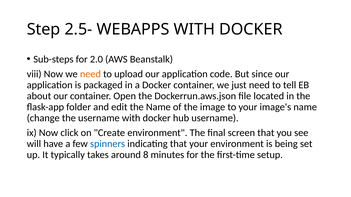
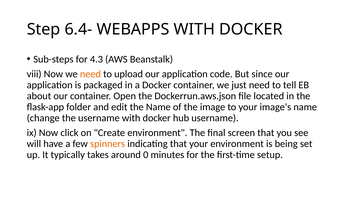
2.5-: 2.5- -> 6.4- (78, 29)
2.0: 2.0 -> 4.3 (96, 59)
spinners colour: blue -> orange (108, 144)
8: 8 -> 0 (146, 155)
